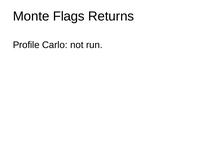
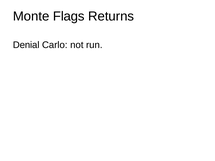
Profile: Profile -> Denial (26, 45)
